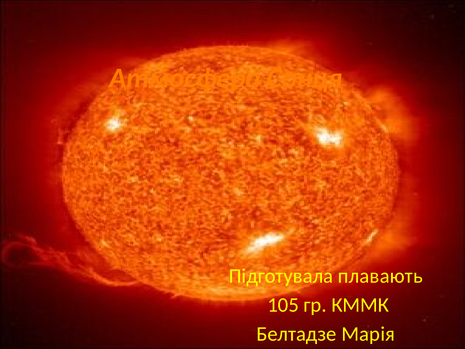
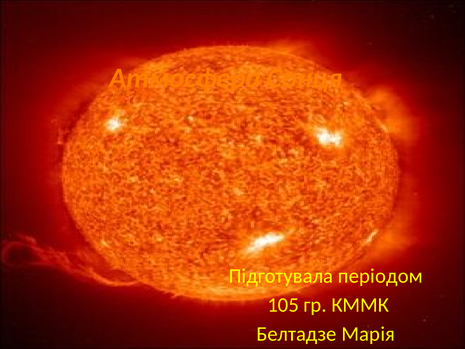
плавають: плавають -> періодом (380, 276)
